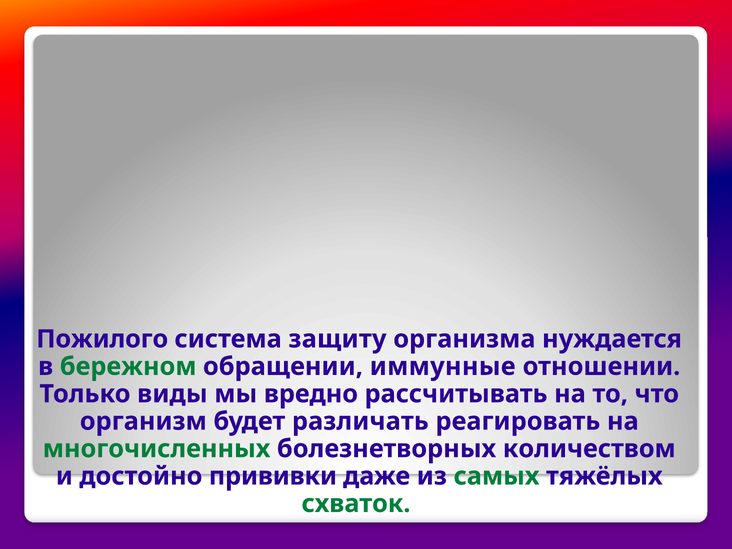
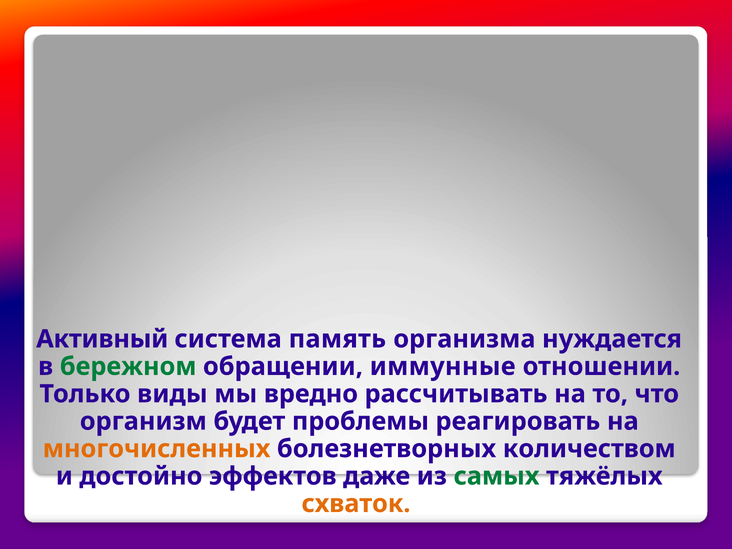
Пожилого: Пожилого -> Активный (102, 339)
защиту: защиту -> память (337, 339)
различать: различать -> проблемы (360, 421)
многочисленных colour: green -> orange (157, 449)
прививки: прививки -> эффектов (273, 476)
схваток colour: green -> orange (356, 504)
